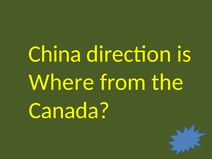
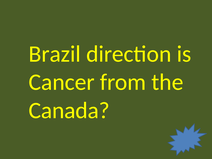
China: China -> Brazil (55, 54)
Where: Where -> Cancer (62, 82)
